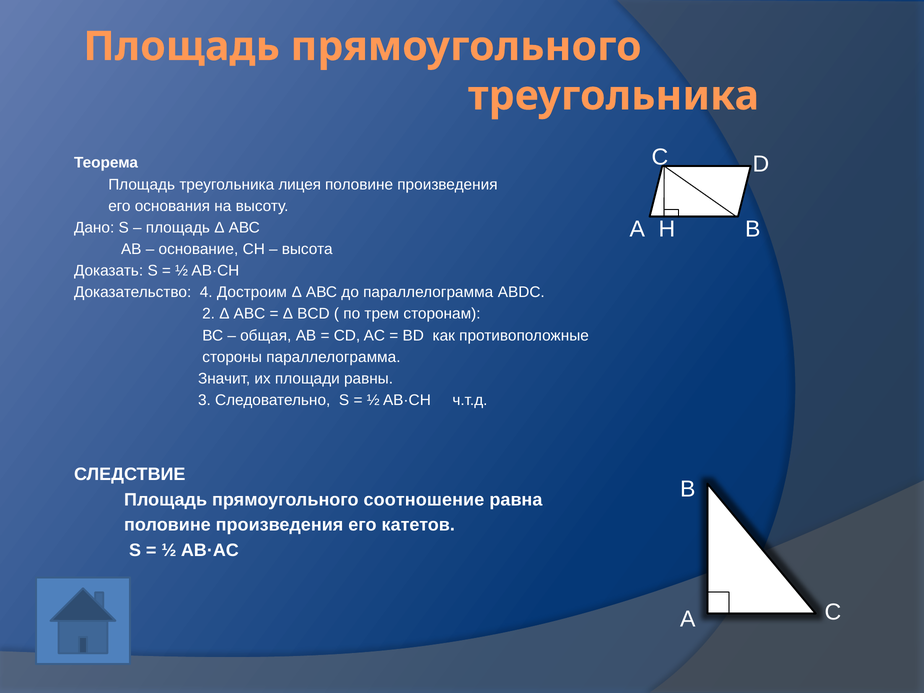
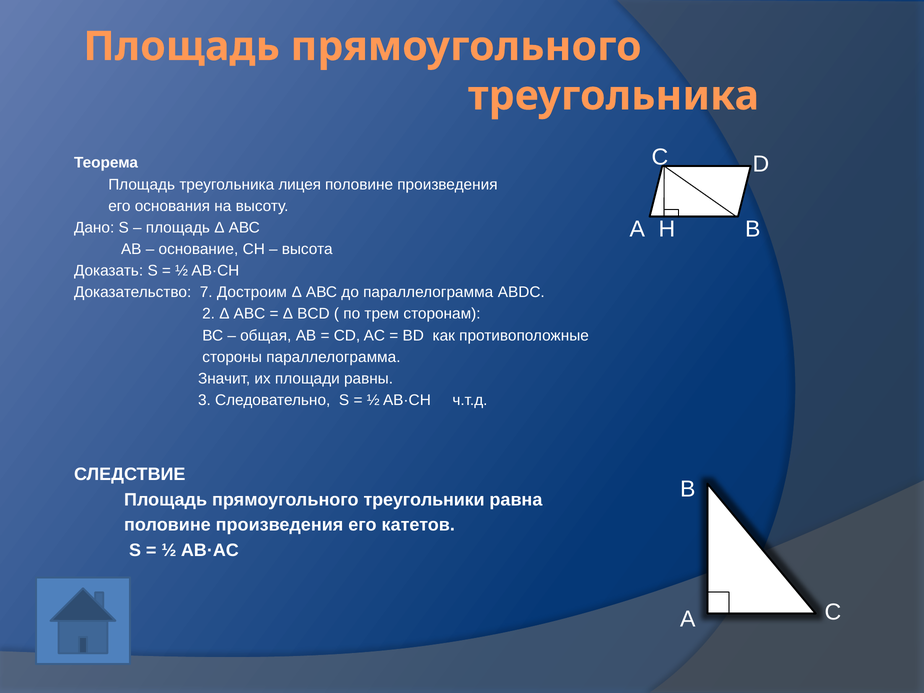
4: 4 -> 7 (206, 292)
соотношение: соотношение -> треугольники (424, 500)
